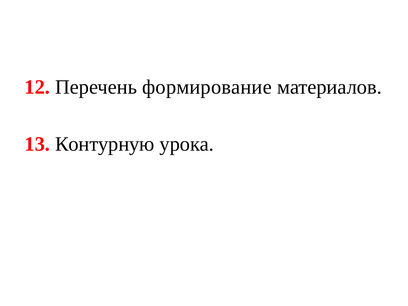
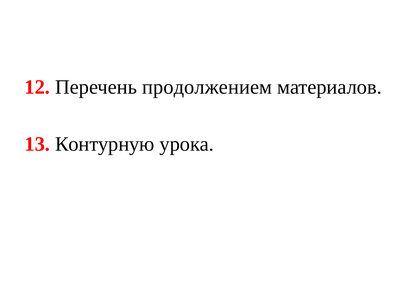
формирование: формирование -> продолжением (207, 87)
